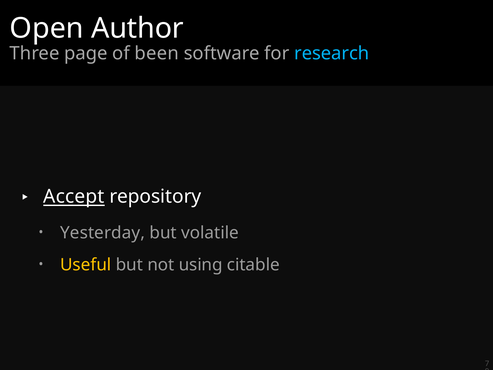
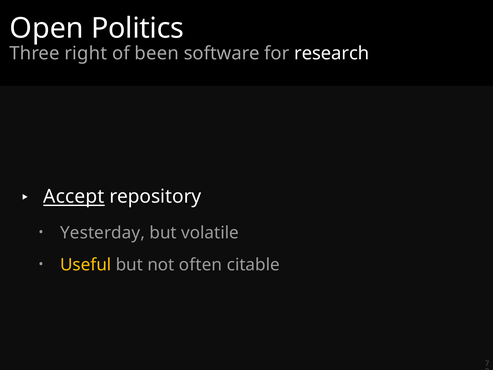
Author: Author -> Politics (138, 28)
page: page -> right (86, 53)
research colour: light blue -> white (332, 53)
using: using -> often (201, 265)
